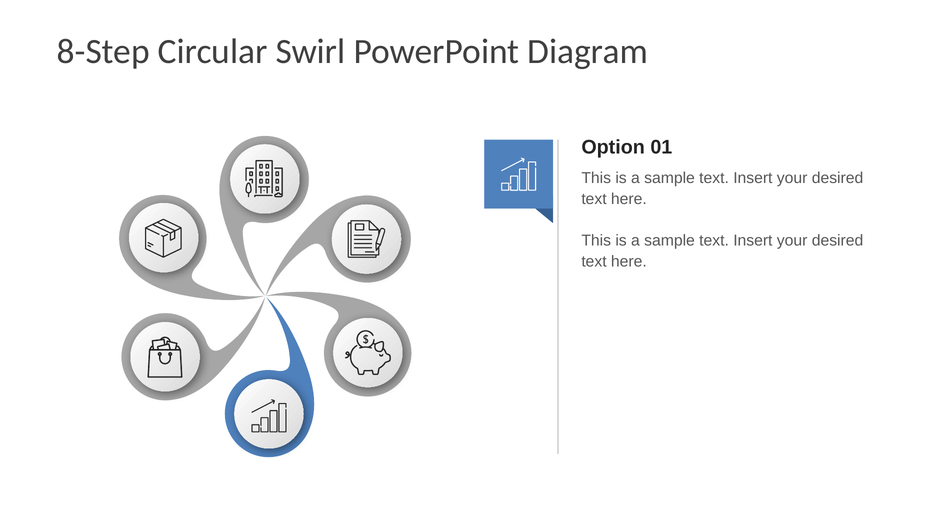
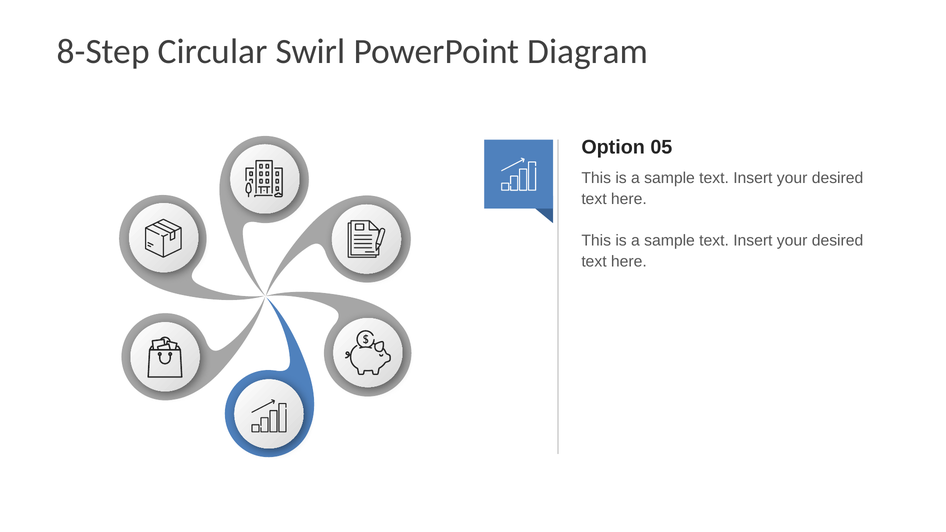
01: 01 -> 05 (661, 147)
